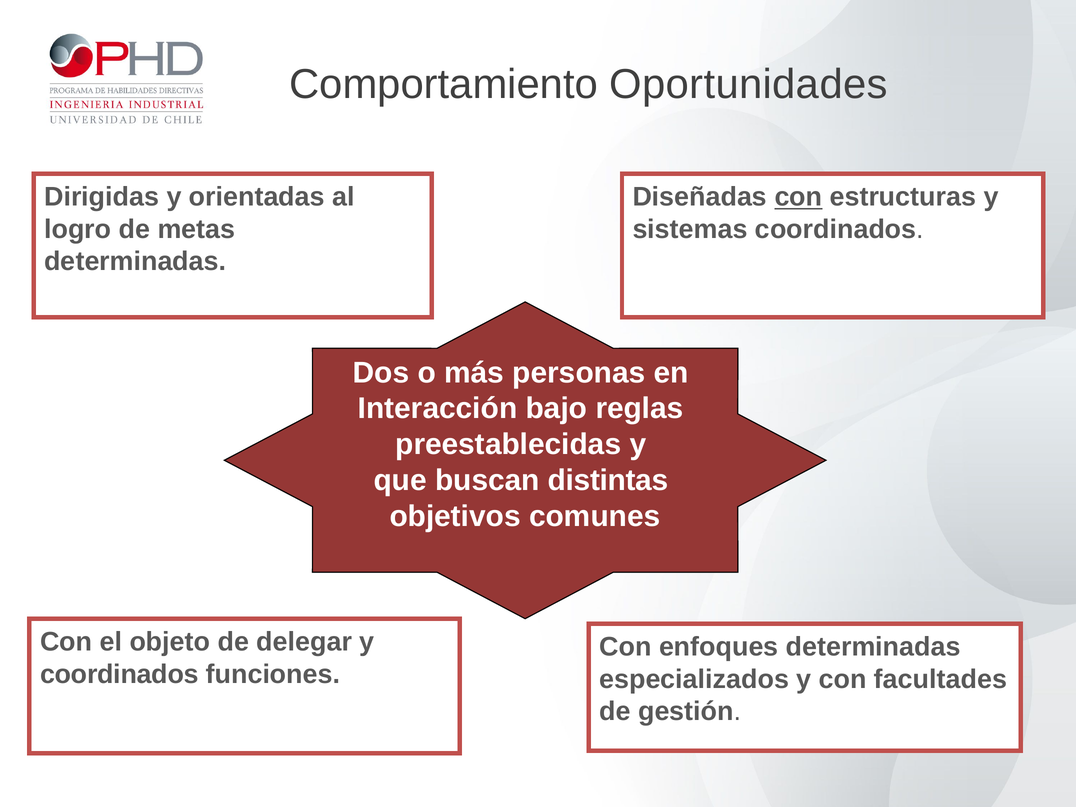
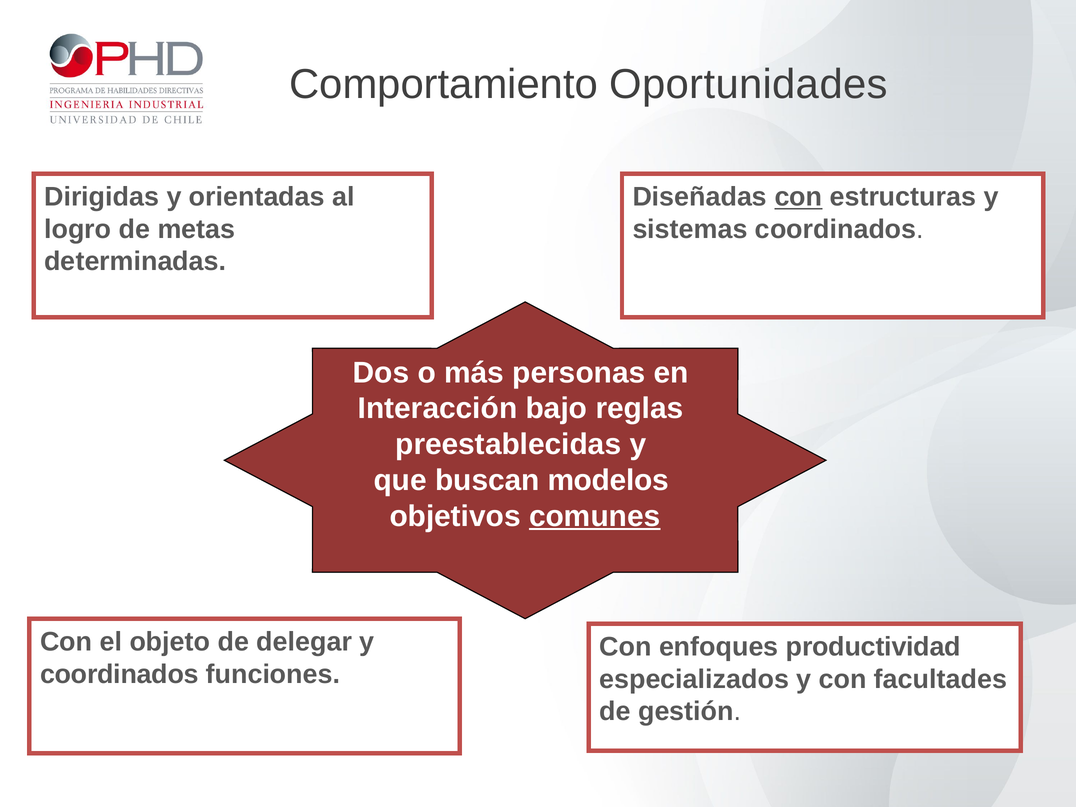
distintas: distintas -> modelos (608, 480)
comunes underline: none -> present (595, 516)
enfoques determinadas: determinadas -> productividad (873, 647)
